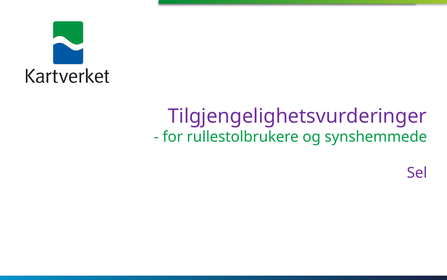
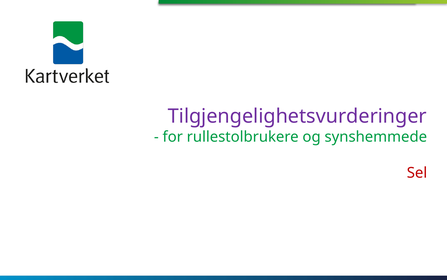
Sel colour: purple -> red (417, 172)
